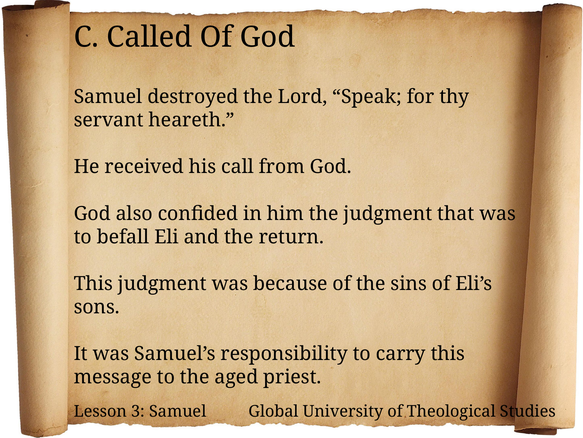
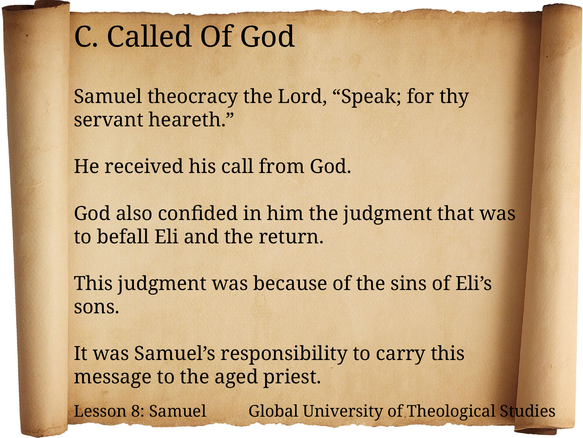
destroyed: destroyed -> theocracy (193, 97)
3: 3 -> 8 (138, 411)
